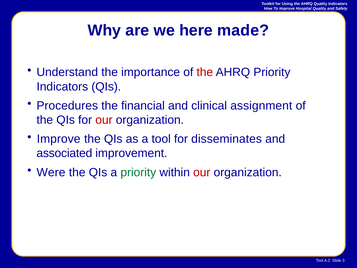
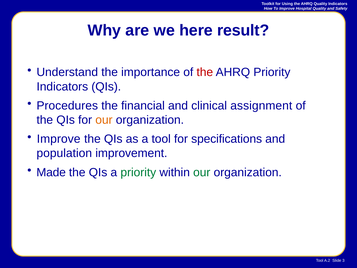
made: made -> result (243, 30)
our colour: red -> orange (104, 120)
disseminates: disseminates -> specifications (227, 139)
associated: associated -> population (64, 153)
Were: Were -> Made (51, 172)
our colour: red -> green (202, 172)
